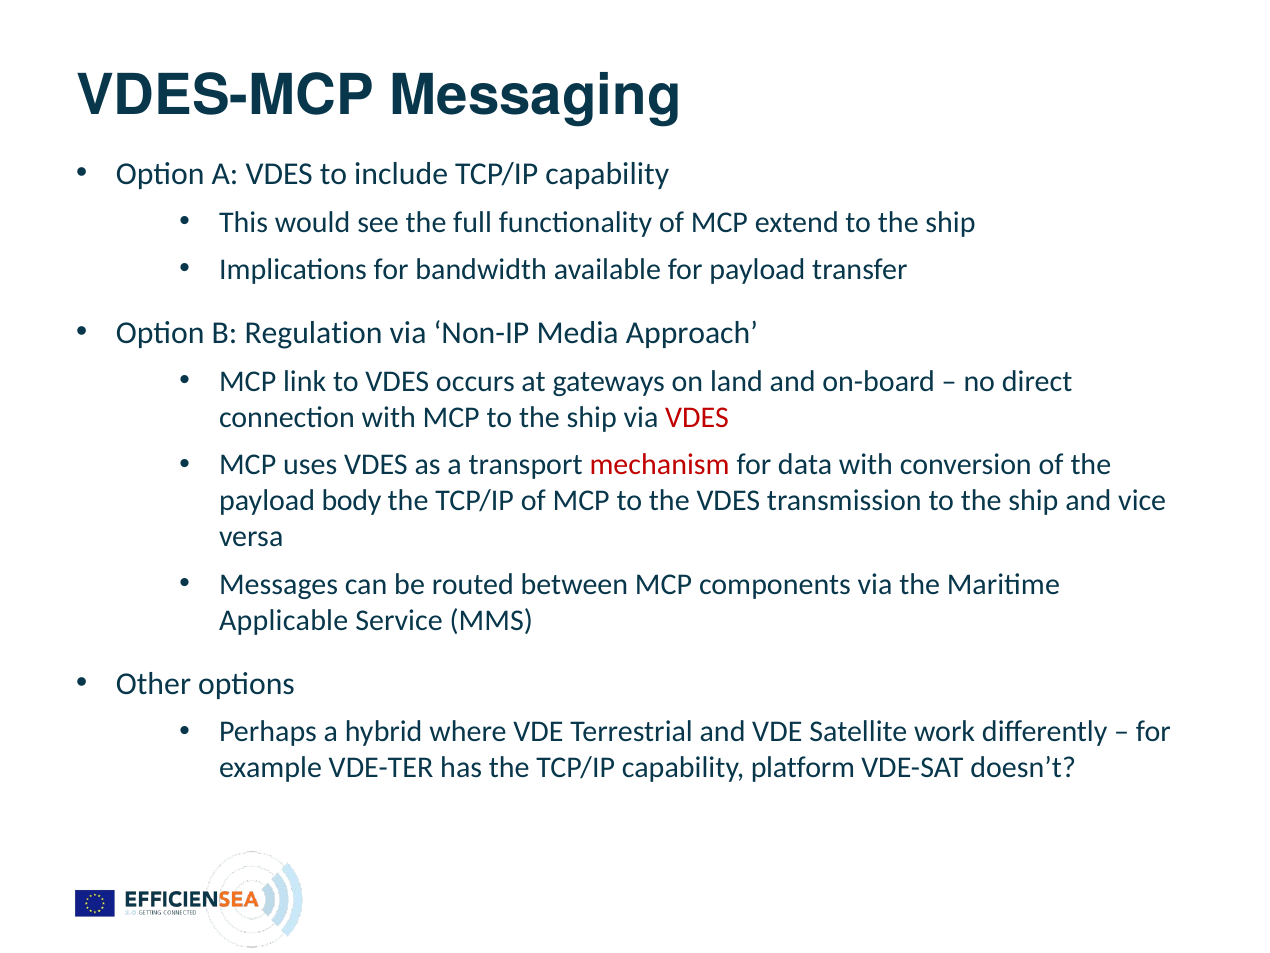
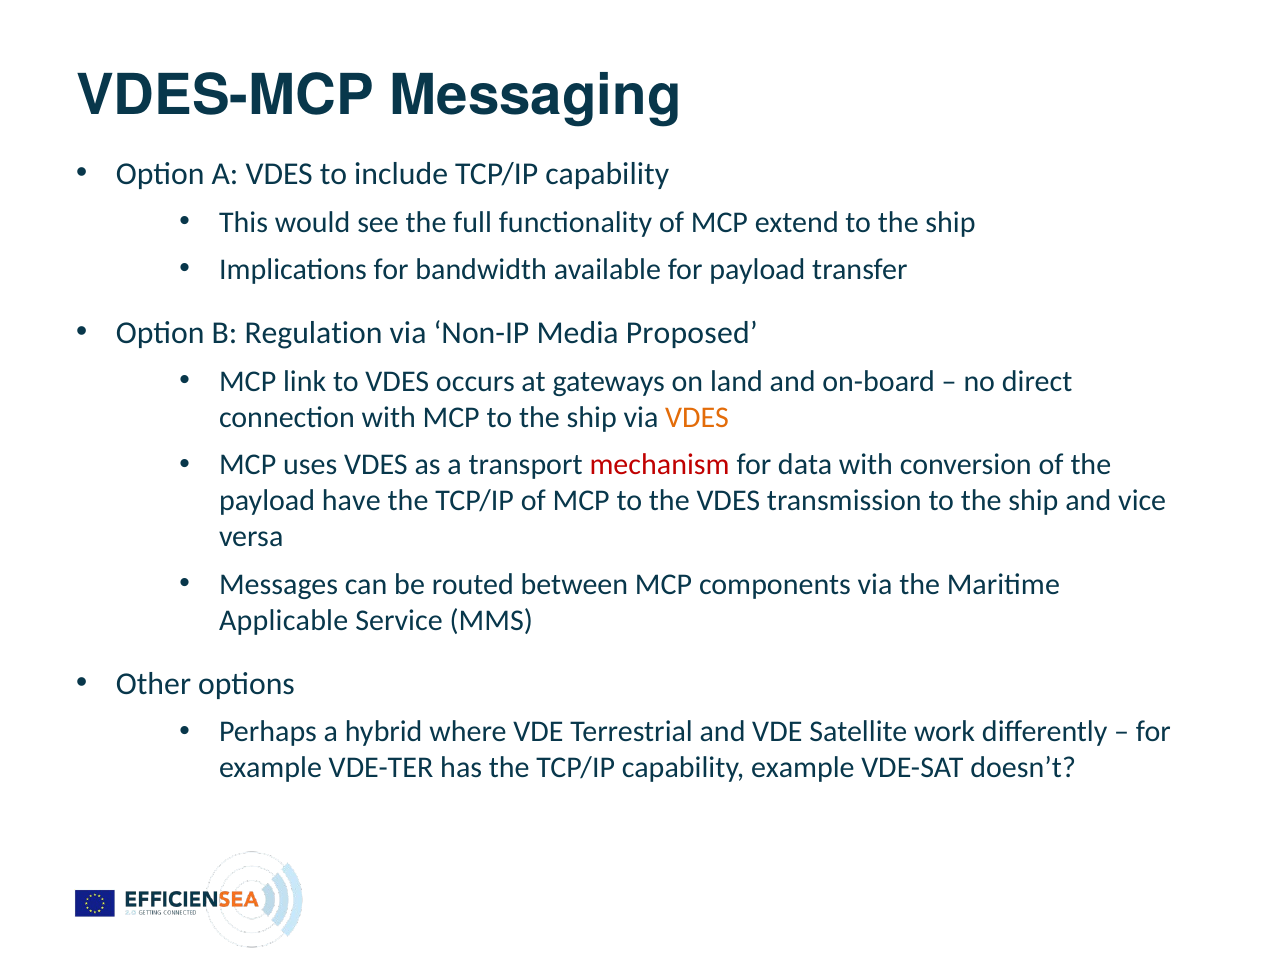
Approach: Approach -> Proposed (692, 333)
VDES colour: red -> orange (697, 417)
body: body -> have (351, 501)
capability platform: platform -> example (803, 768)
